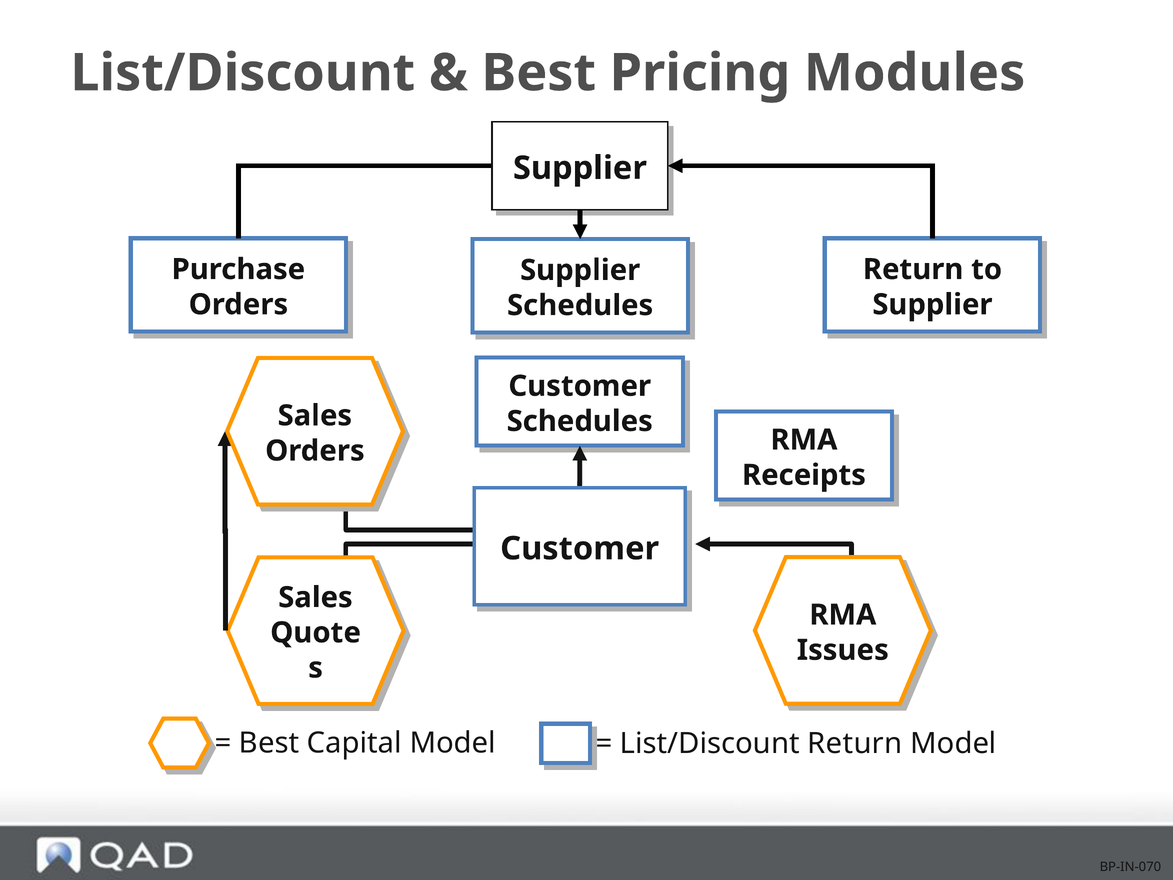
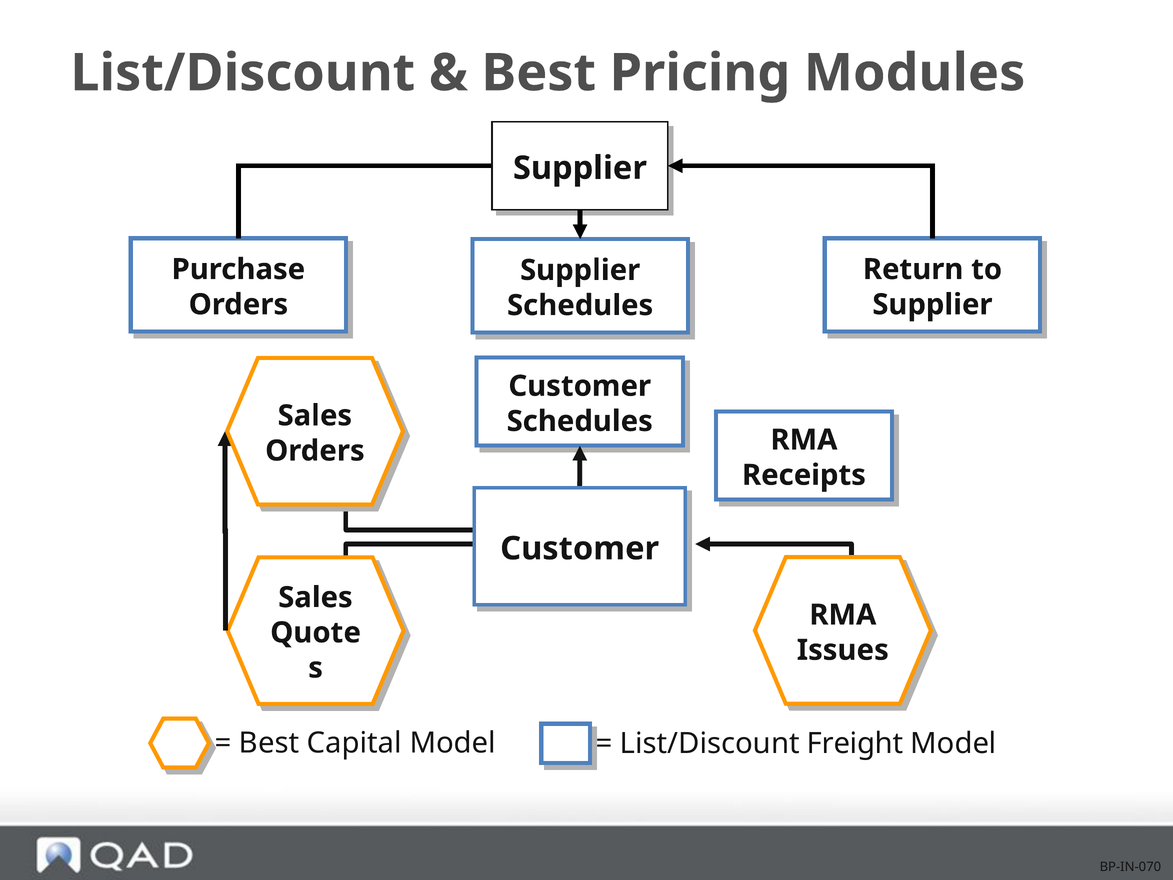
List/Discount Return: Return -> Freight (855, 743)
